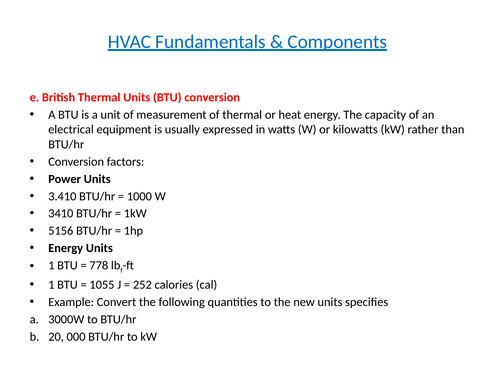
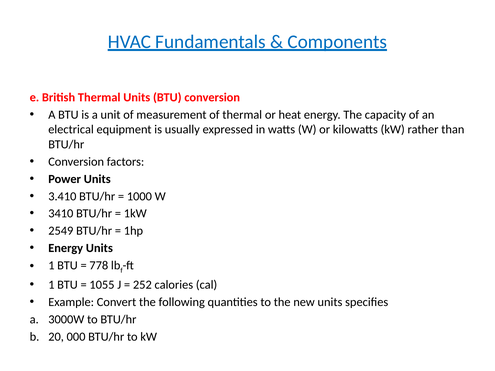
5156: 5156 -> 2549 (61, 231)
